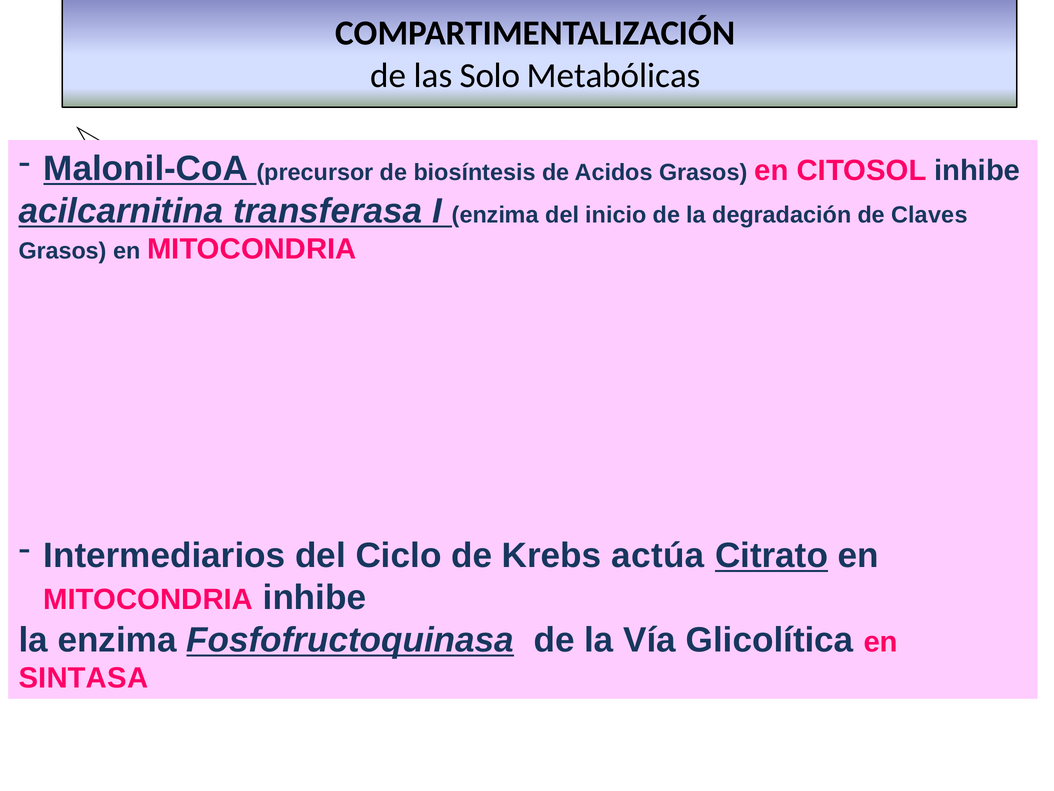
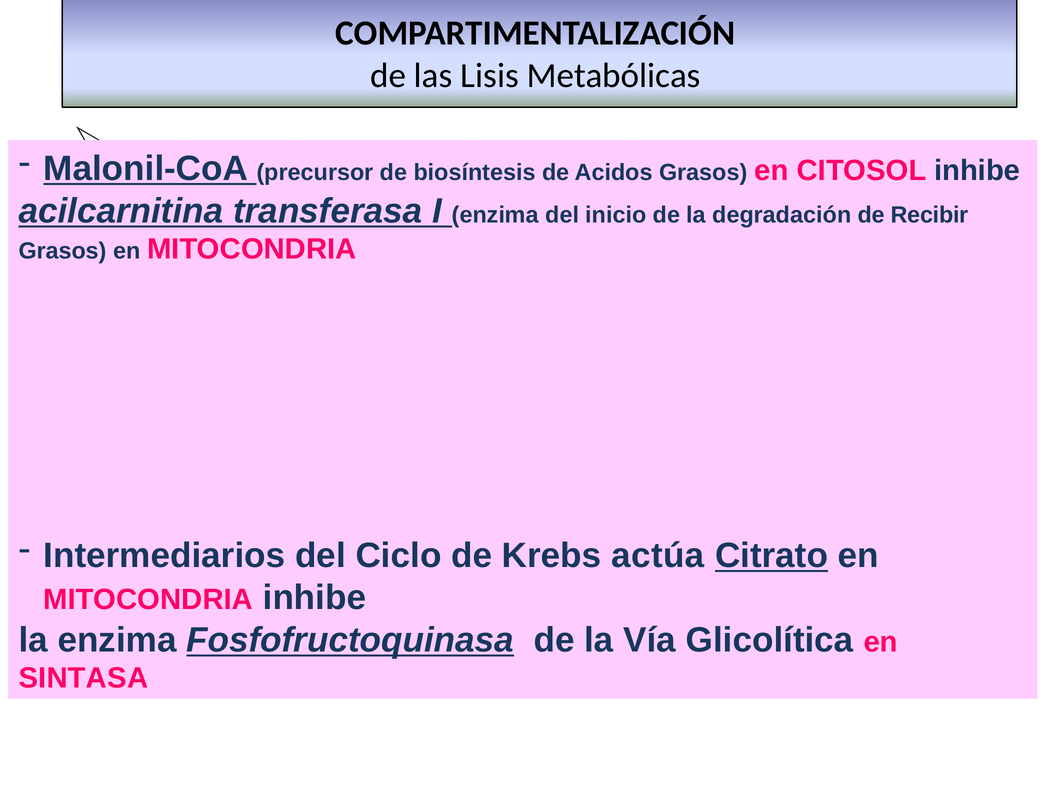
Solo: Solo -> Lisis (490, 76)
Claves: Claves -> Recibir (930, 215)
